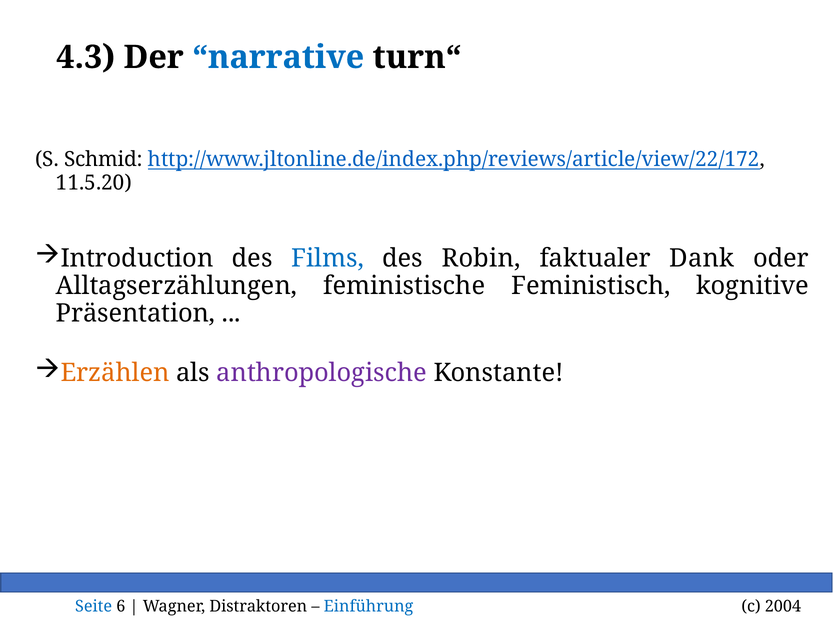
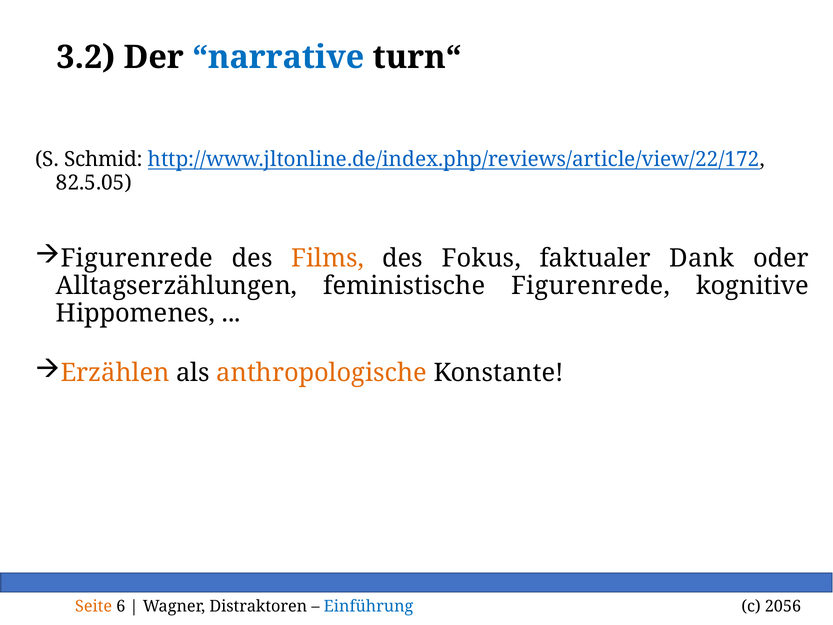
4.3: 4.3 -> 3.2 (86, 57)
11.5.20: 11.5.20 -> 82.5.05 (94, 183)
Introduction: Introduction -> Figurenrede (137, 258)
Films colour: blue -> orange (327, 258)
Robin: Robin -> Fokus (481, 258)
feministische Feministisch: Feministisch -> Figurenrede (591, 286)
Präsentation: Präsentation -> Hippomenes (136, 313)
anthropologische colour: purple -> orange (322, 373)
Seite colour: blue -> orange (94, 606)
2004: 2004 -> 2056 (783, 606)
